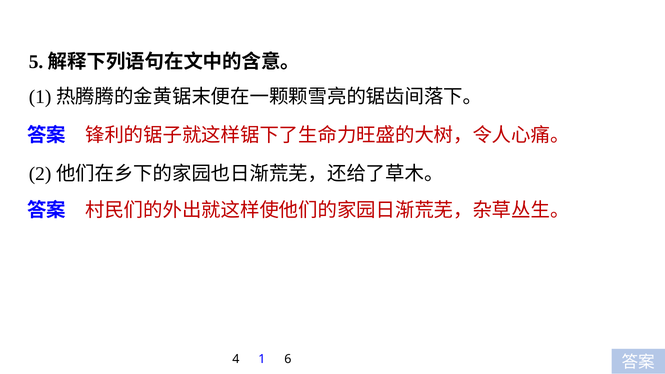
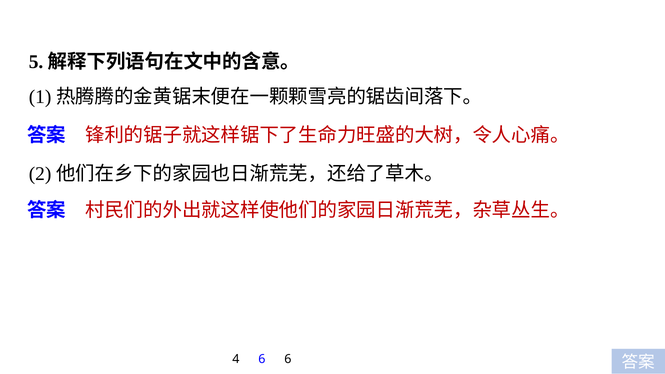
4 1: 1 -> 6 (262, 360)
